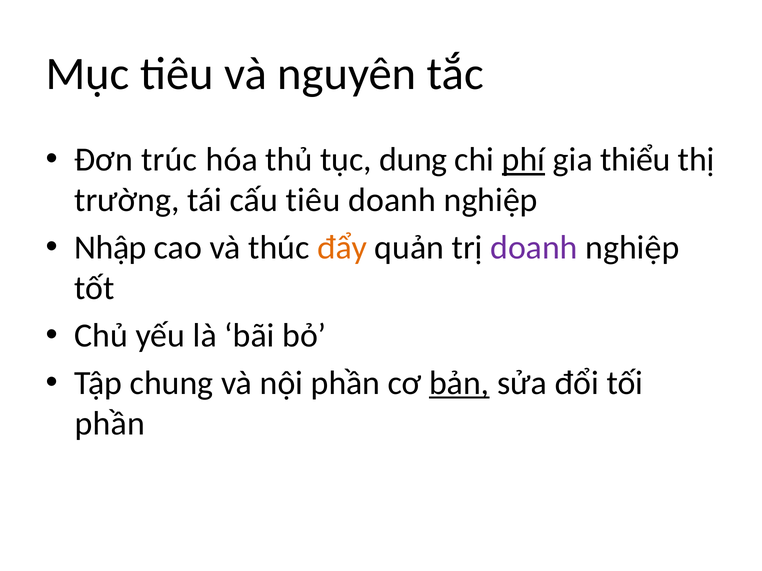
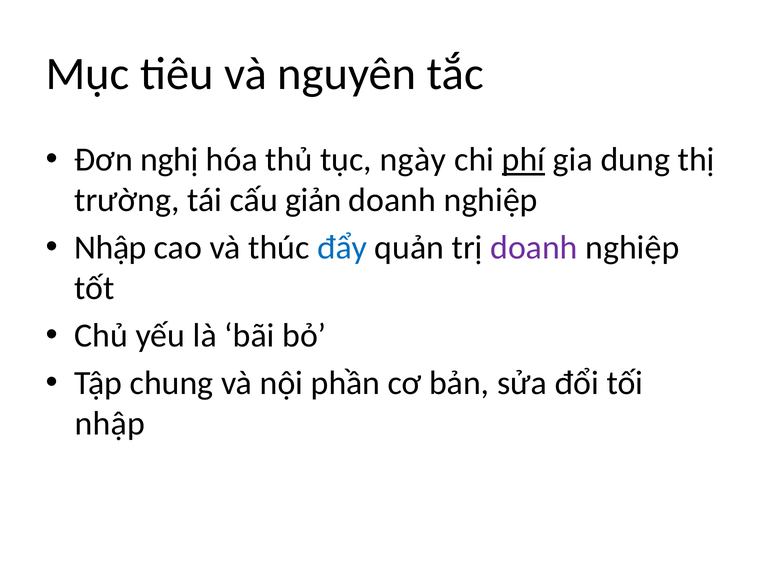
trúc: trúc -> nghị (169, 160)
dung: dung -> ngày (413, 160)
thiểu: thiểu -> dung (635, 160)
cấu tiêu: tiêu -> giản (313, 201)
đẩy colour: orange -> blue (342, 248)
bản underline: present -> none (459, 383)
phần: phần -> nhập (110, 424)
